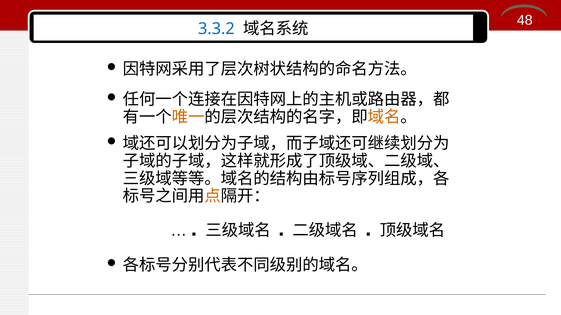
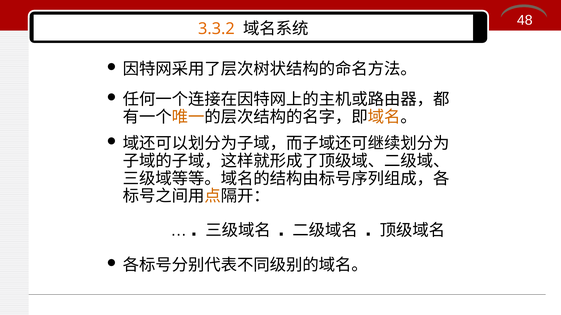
3.3.2 colour: blue -> orange (217, 29)
